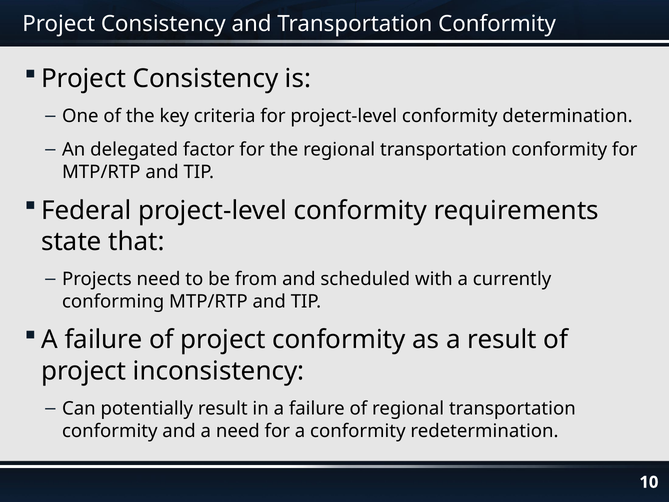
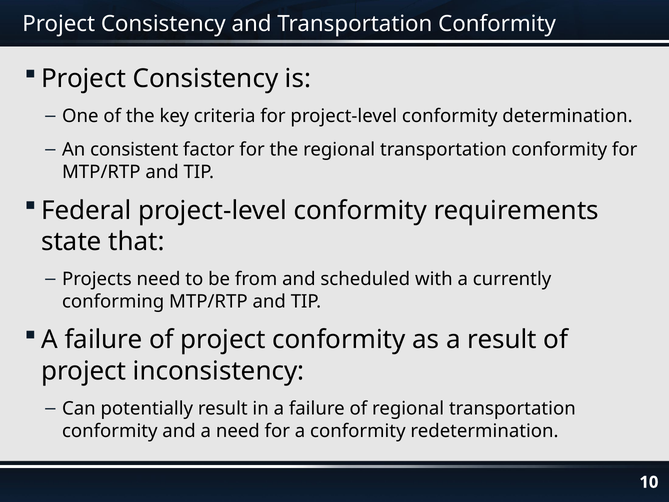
delegated: delegated -> consistent (134, 150)
